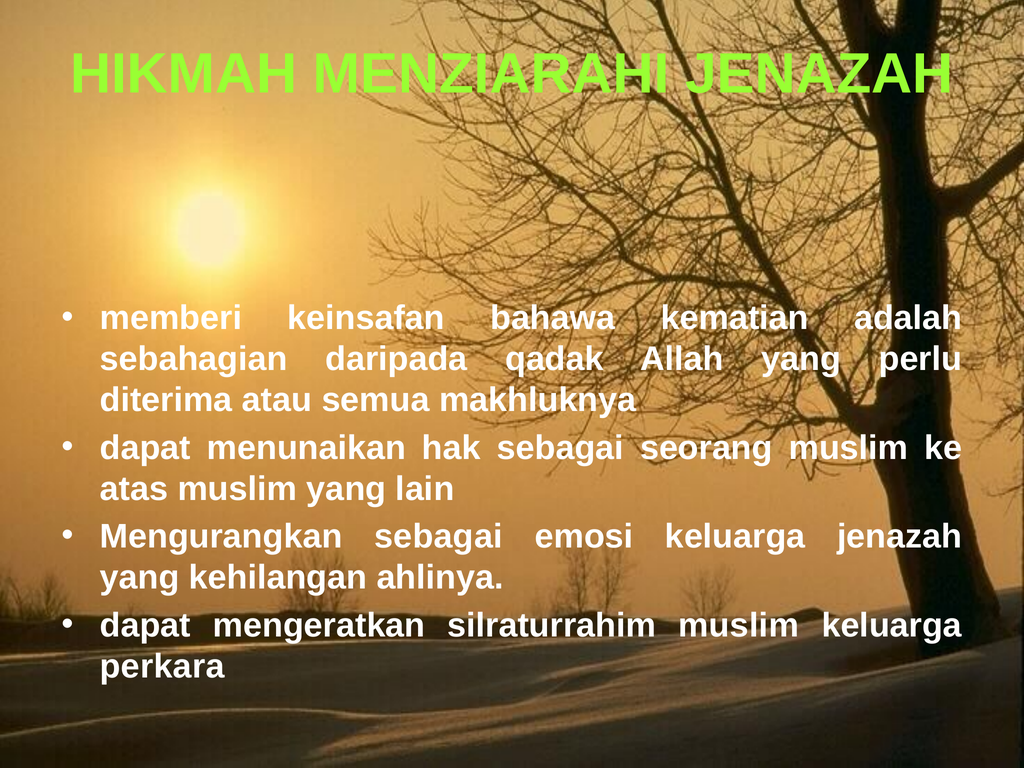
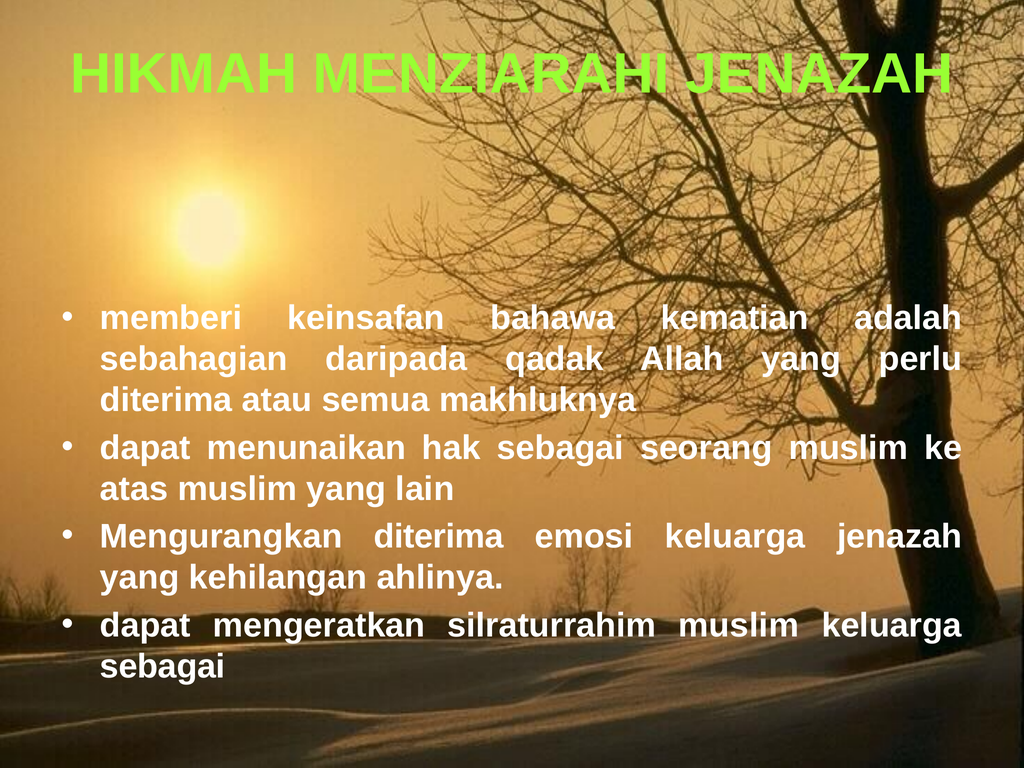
Mengurangkan sebagai: sebagai -> diterima (439, 537)
perkara: perkara -> sebagai (163, 666)
